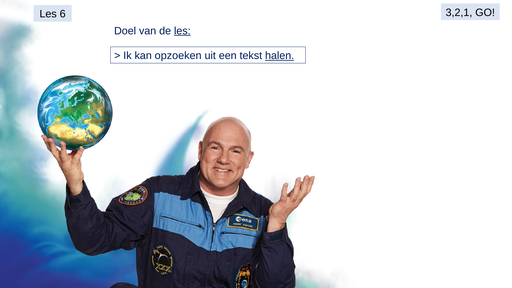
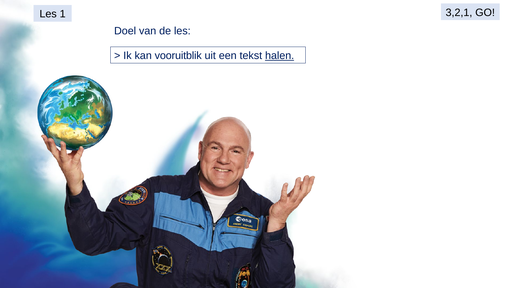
6: 6 -> 1 (63, 14)
les underline: present -> none (182, 31)
opzoeken: opzoeken -> vooruitblik (178, 56)
